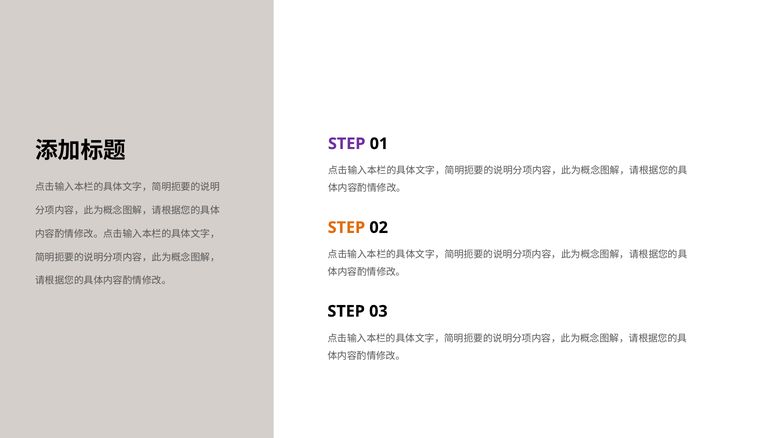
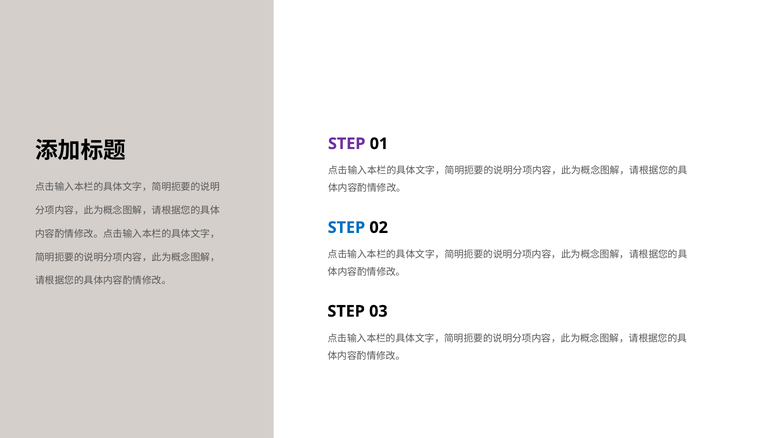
STEP colour: orange -> blue (346, 227)
